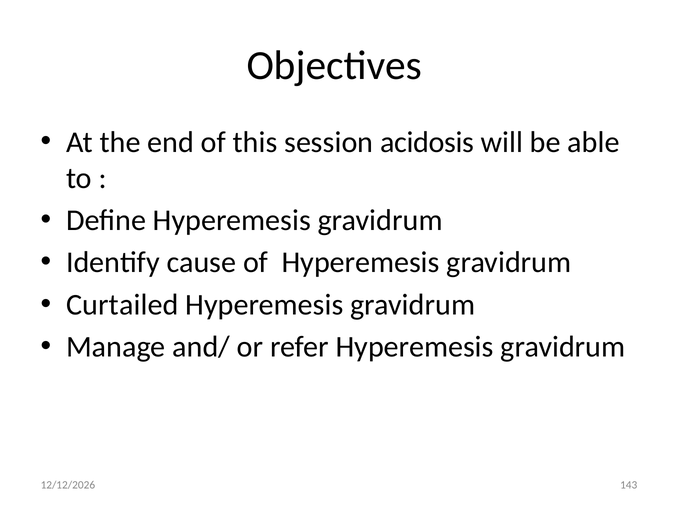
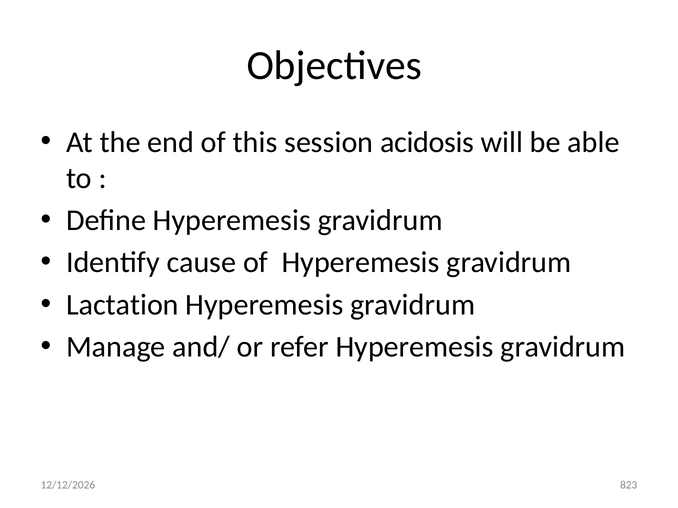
Curtailed: Curtailed -> Lactation (122, 305)
143: 143 -> 823 (629, 486)
